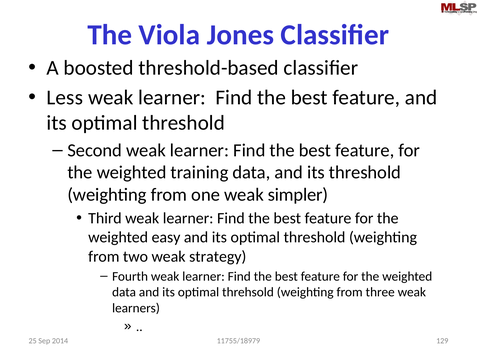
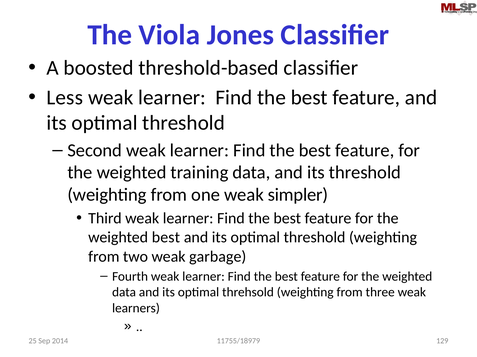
weighted easy: easy -> best (166, 238)
strategy: strategy -> garbage (218, 257)
